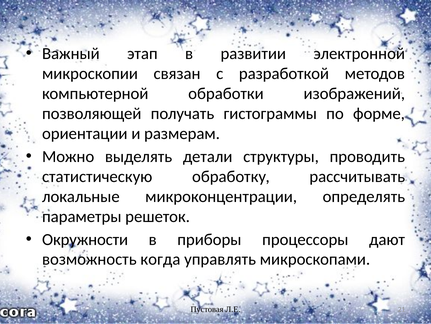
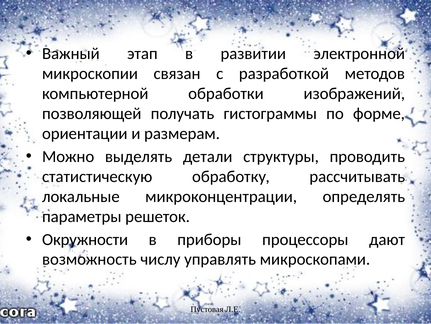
когда: когда -> числу (160, 259)
